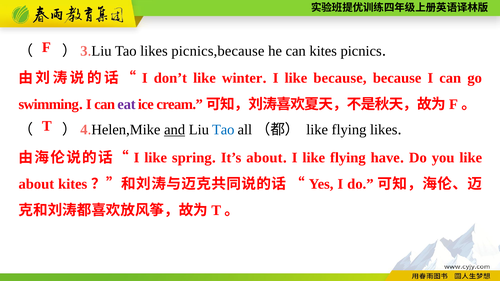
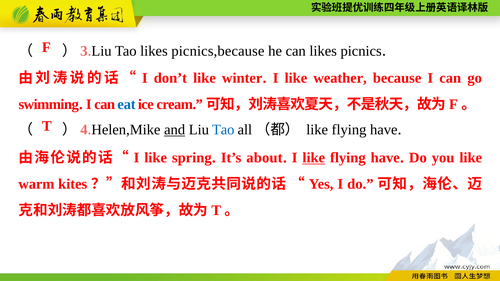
can kites: kites -> likes (323, 51)
like because: because -> weather (340, 78)
eat colour: purple -> blue (127, 104)
likes: likes -> have (384, 130)
like underline: none -> present (314, 158)
about: about -> warm (36, 184)
